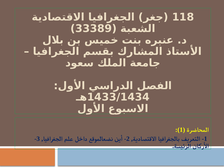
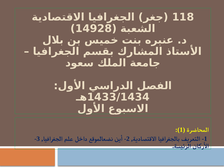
33389: 33389 -> 14928 (94, 29)
